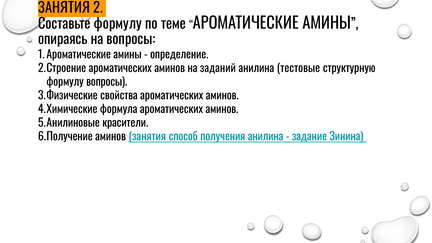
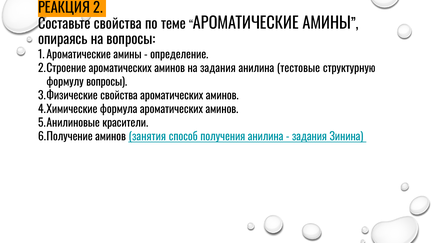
ЗАНЯТИЯ: ЗАНЯТИЯ -> РЕАКЦИЯ (64, 8)
Составьте формулу: формулу -> свойства (118, 24)
на заданий: заданий -> задания (218, 68)
задание: задание -> задания (309, 137)
